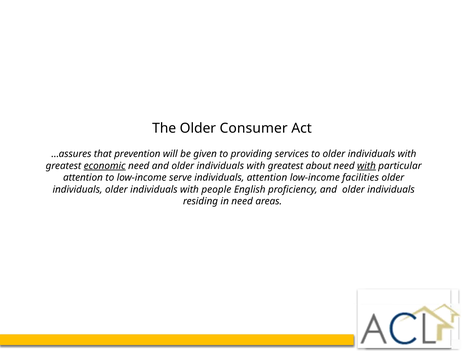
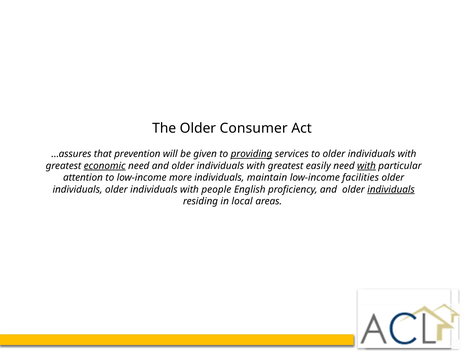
providing underline: none -> present (252, 154)
about: about -> easily (318, 166)
serve: serve -> more (181, 178)
individuals attention: attention -> maintain (267, 178)
individuals underline: none -> present (391, 189)
in need: need -> local (242, 201)
